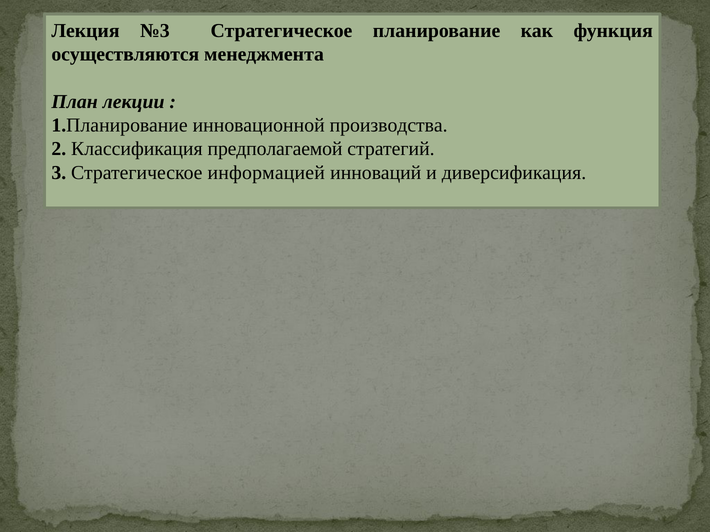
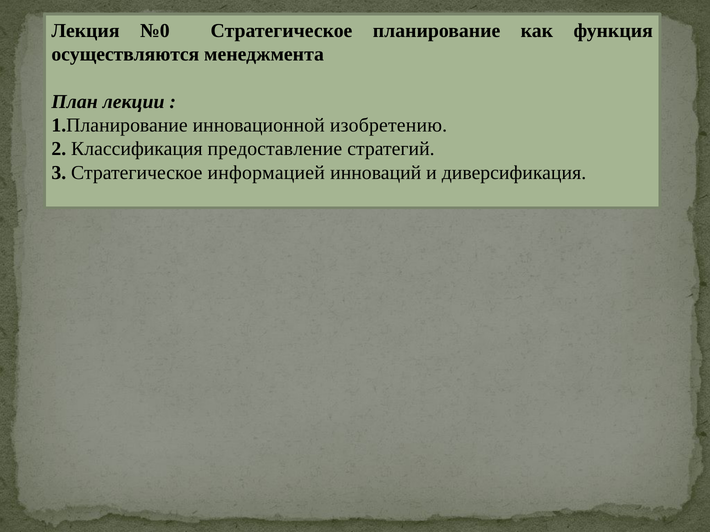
№3: №3 -> №0 (155, 31)
производства: производства -> изобретению (389, 125)
предполагаемой: предполагаемой -> предоставление (275, 149)
